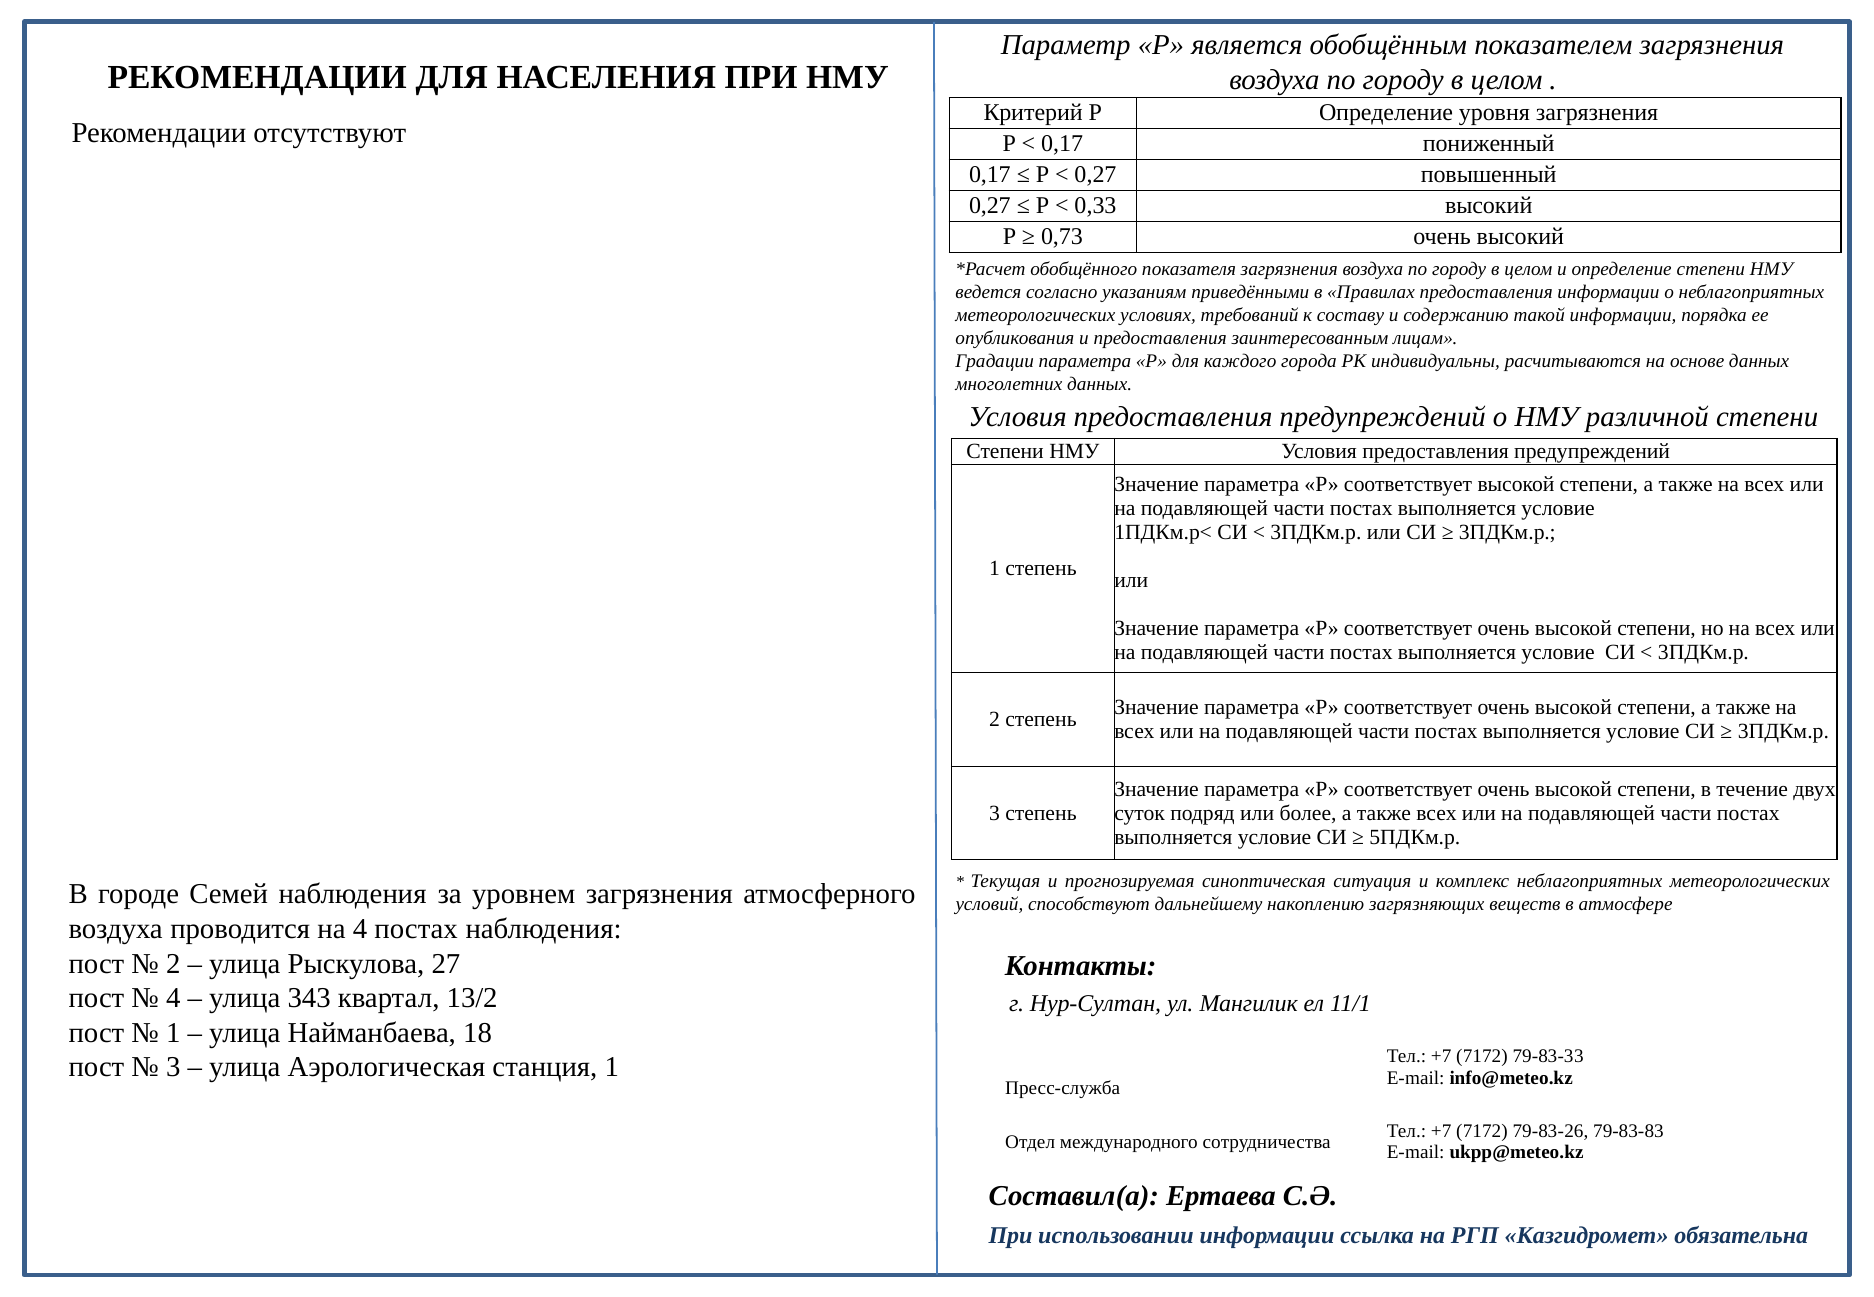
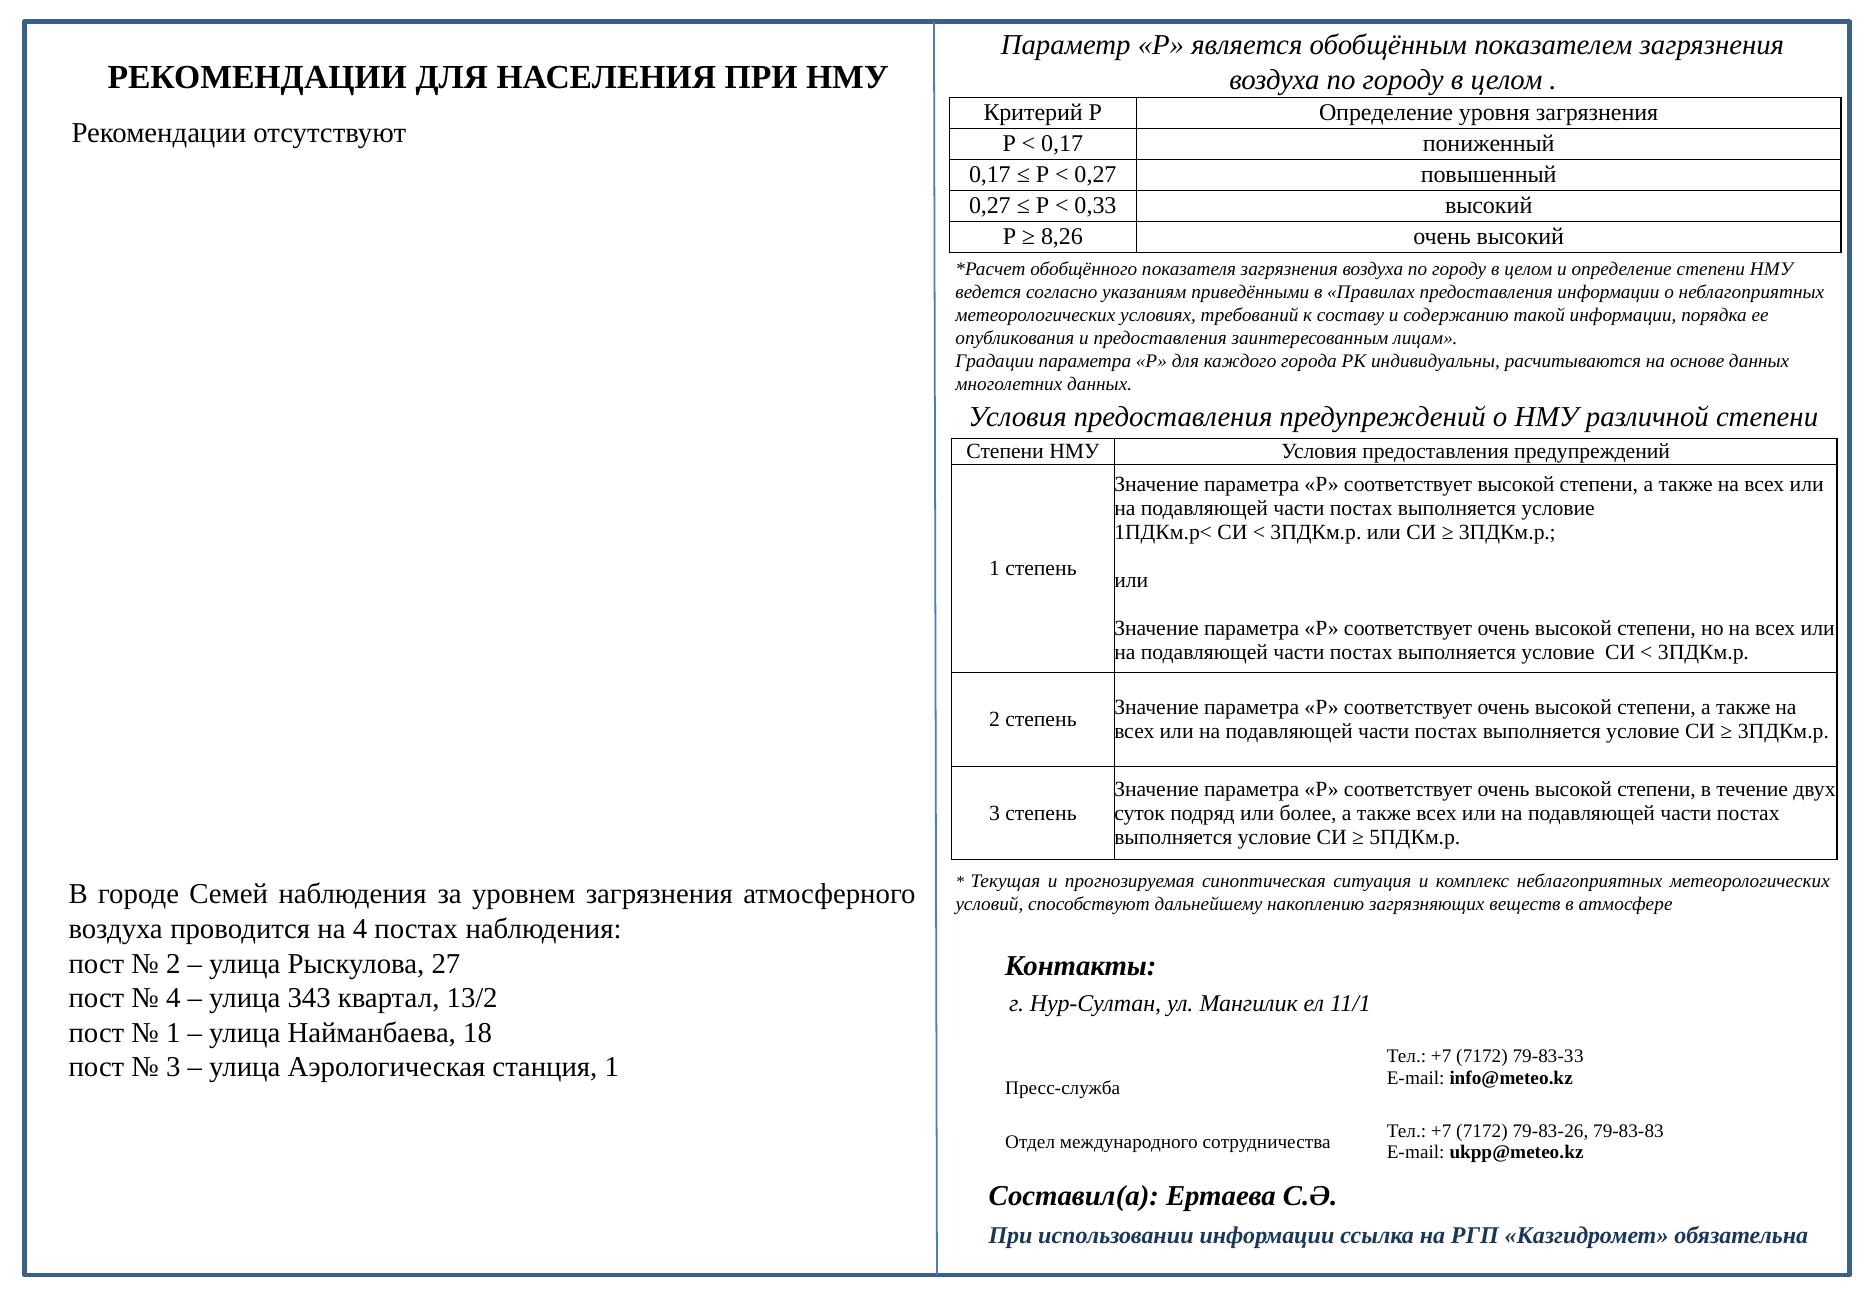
0,73: 0,73 -> 8,26 (1062, 236)
